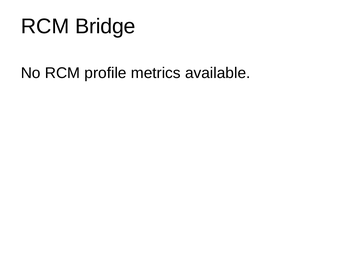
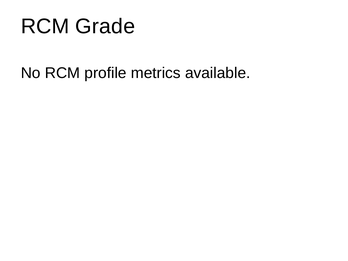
Bridge: Bridge -> Grade (105, 26)
